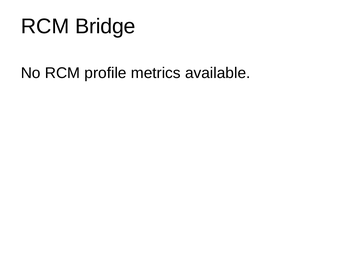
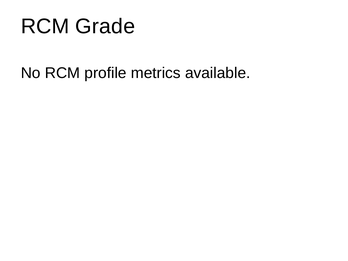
Bridge: Bridge -> Grade (105, 26)
